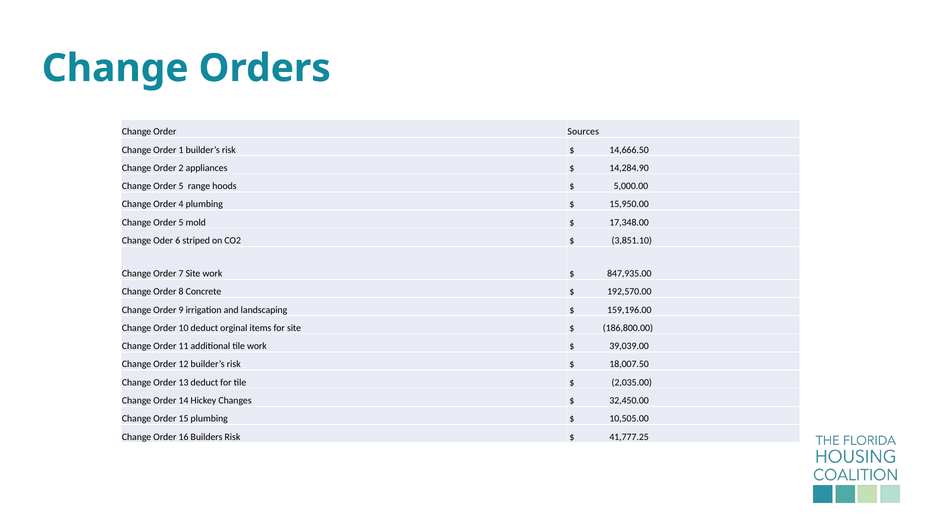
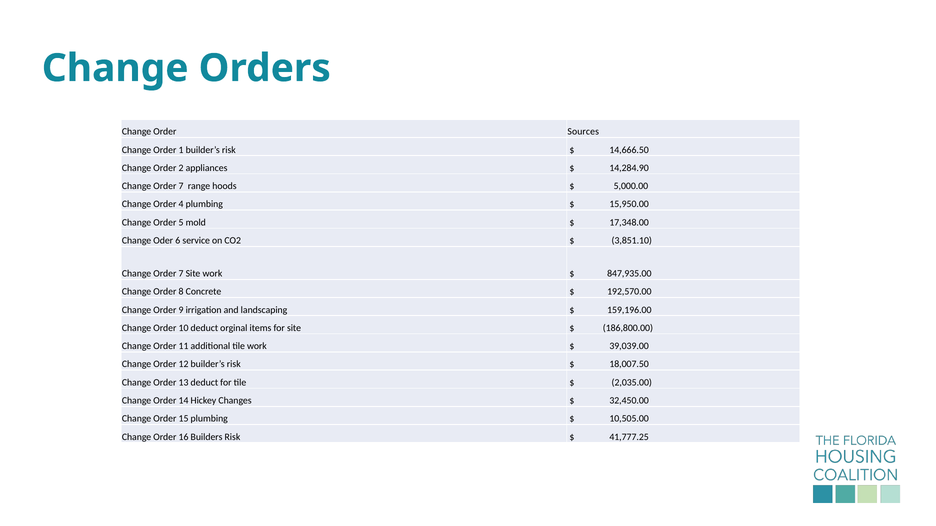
5: 5 -> 7 (181, 186)
striped: striped -> service (196, 241)
